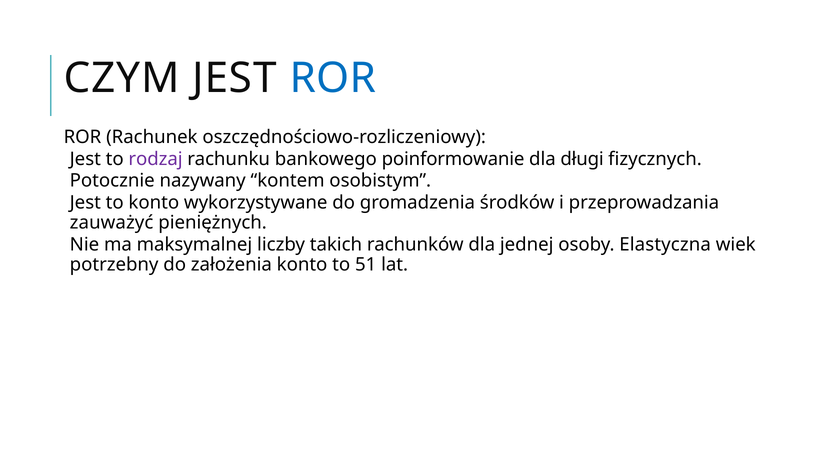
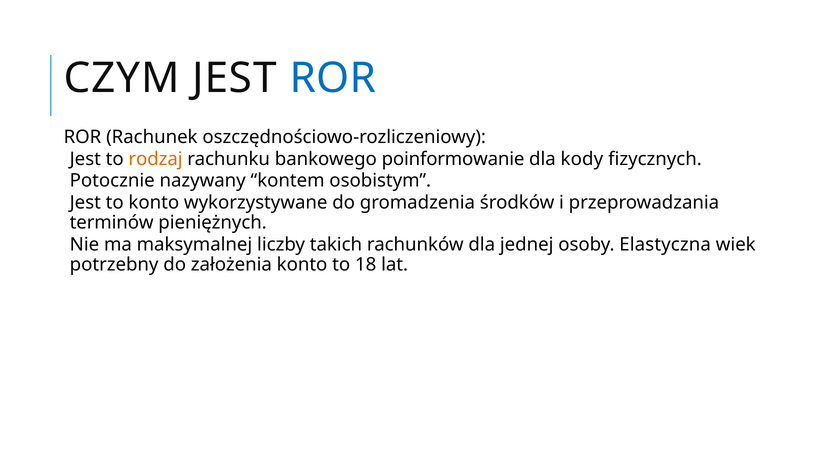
rodzaj colour: purple -> orange (156, 159)
długi: długi -> kody (582, 159)
zauważyć: zauważyć -> terminów (112, 223)
51: 51 -> 18 (366, 265)
